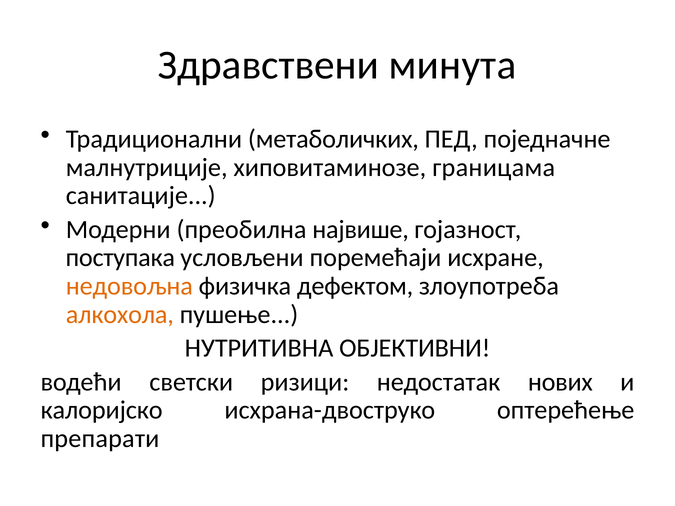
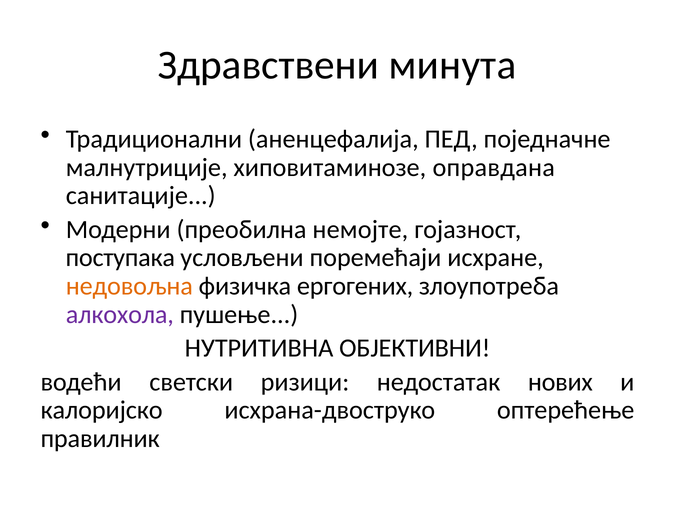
метаболичких: метаболичких -> аненцефалија (333, 139)
границама: границама -> оправдана (494, 167)
највише: највише -> немојте (360, 230)
дефектом: дефектом -> ергогених (355, 286)
алкохола colour: orange -> purple (120, 315)
препарати: препарати -> правилник (100, 439)
